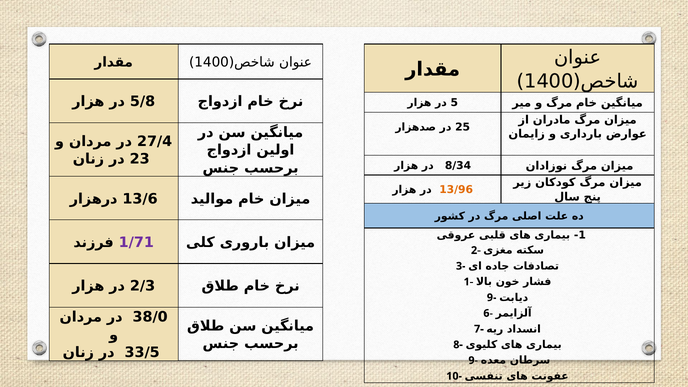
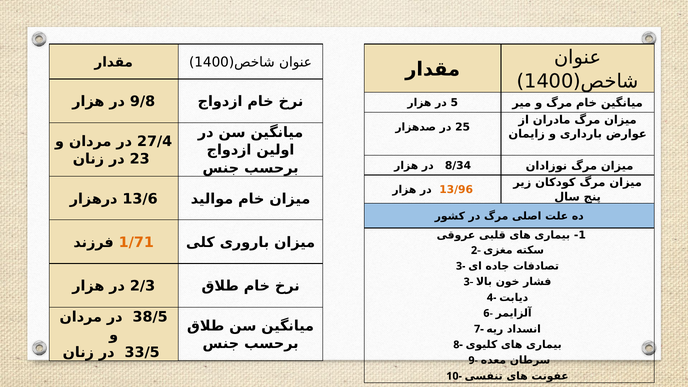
5/8: 5/8 -> 9/8 (143, 102)
1/71 colour: purple -> orange (136, 243)
1-: 1- -> 3- (468, 282)
9-: 9- -> 4- (492, 298)
38/0: 38/0 -> 38/5 (150, 317)
